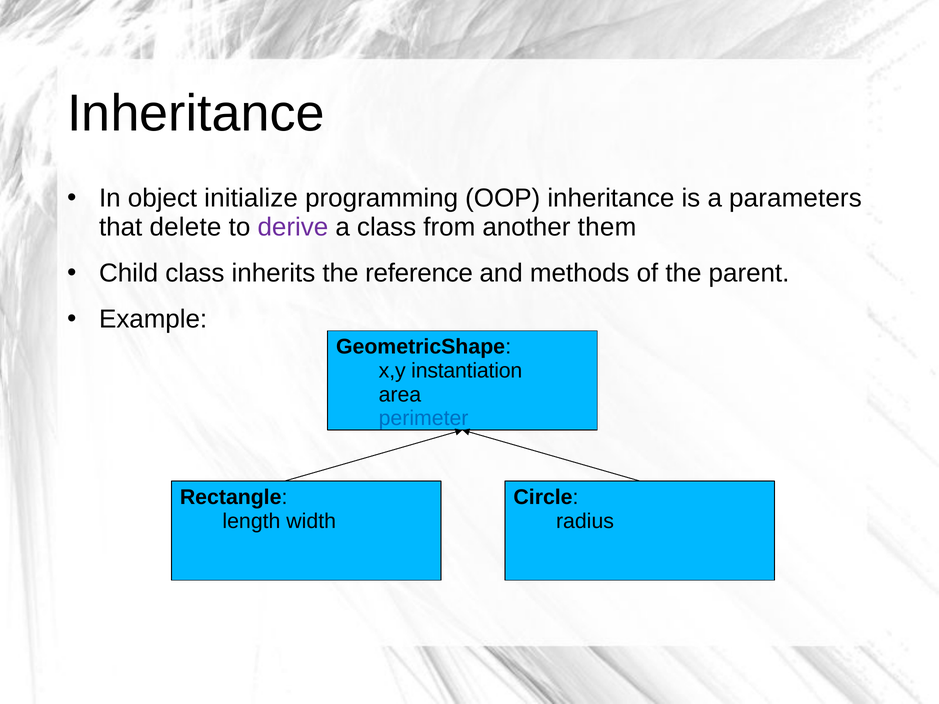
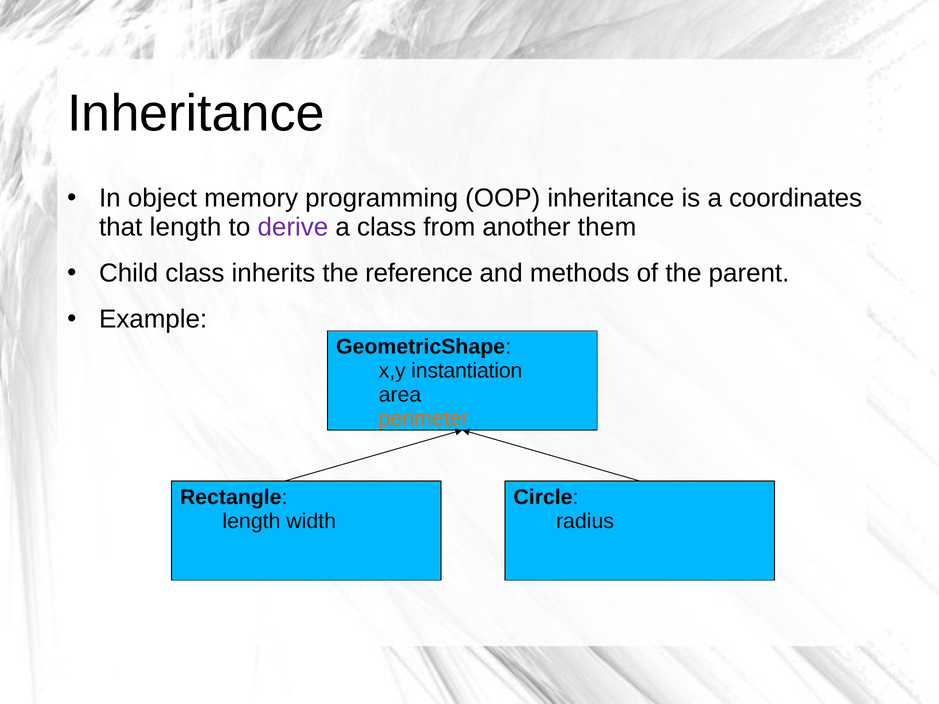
initialize: initialize -> memory (251, 198)
parameters: parameters -> coordinates (796, 198)
that delete: delete -> length (185, 227)
perimeter colour: blue -> orange (424, 418)
